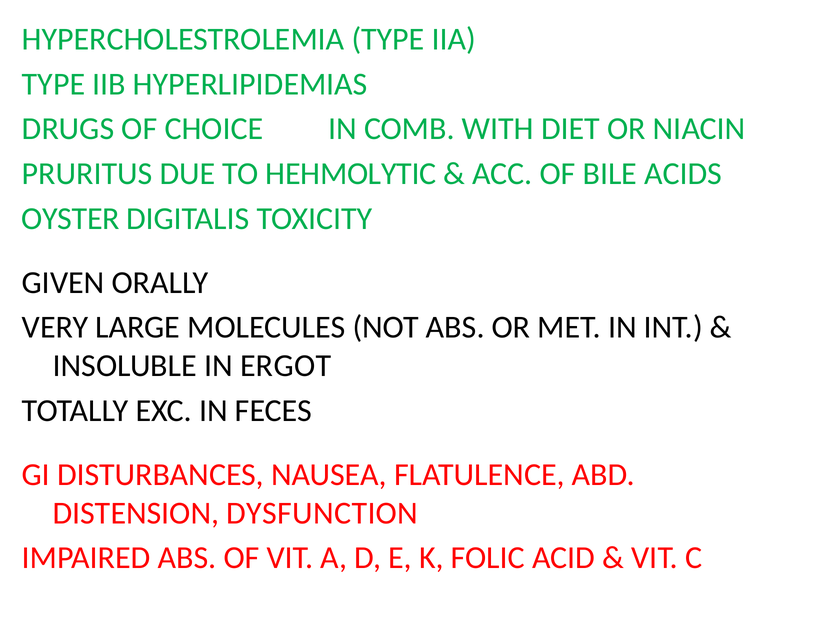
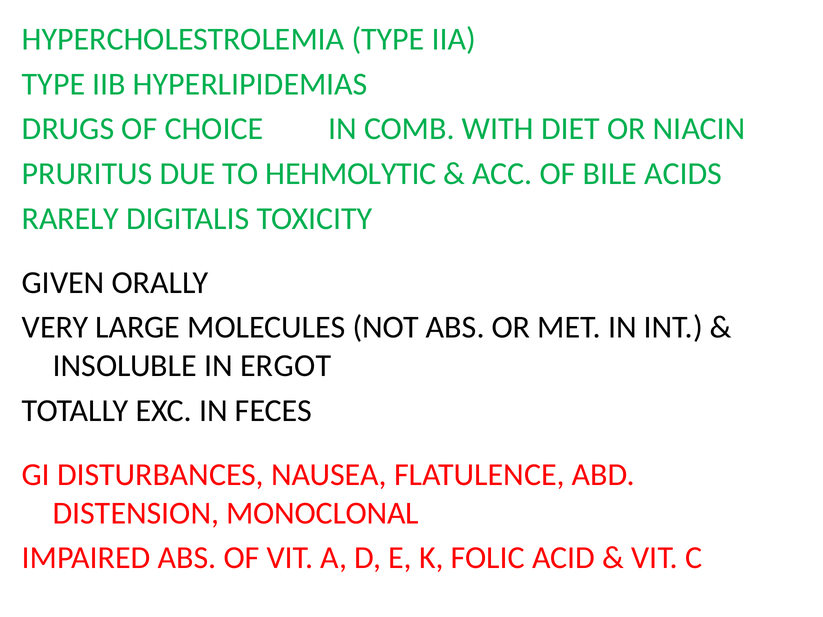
OYSTER: OYSTER -> RARELY (70, 219)
DYSFUNCTION: DYSFUNCTION -> MONOCLONAL (323, 513)
